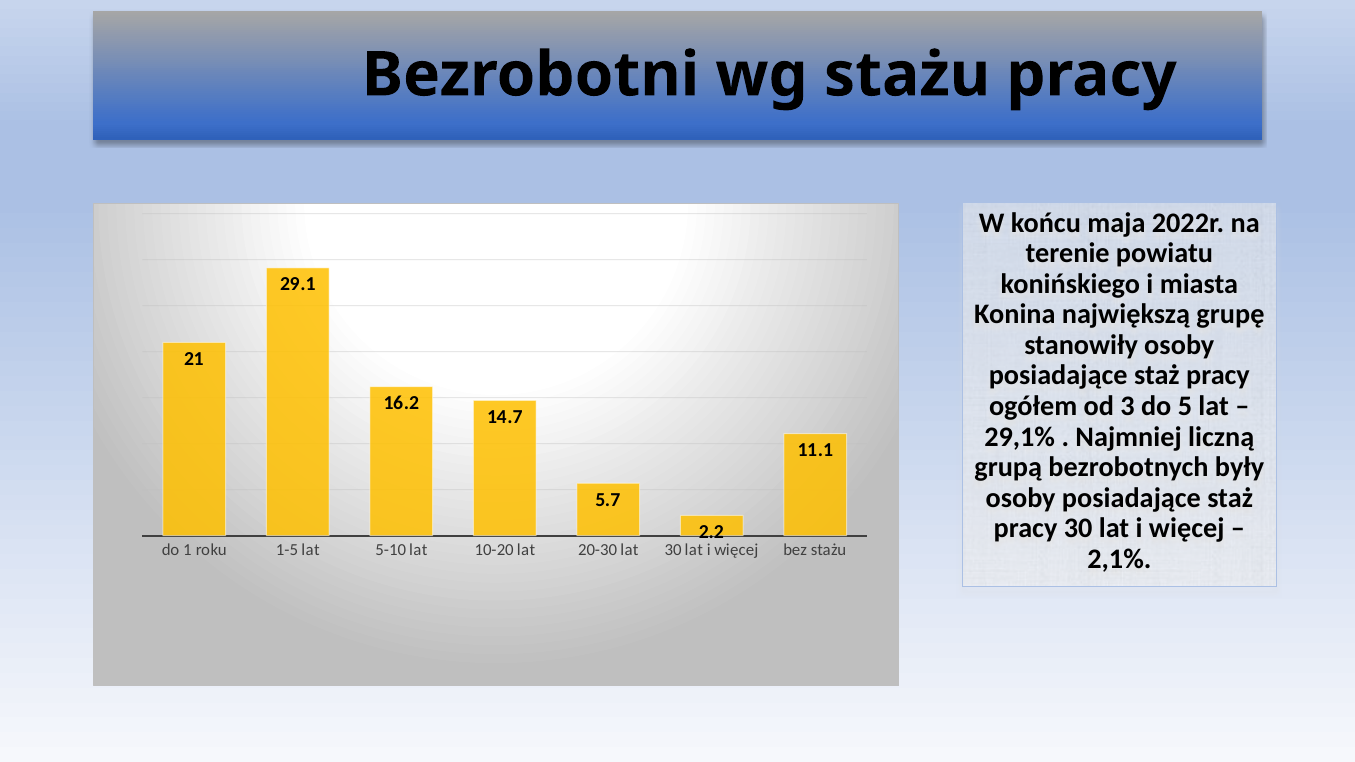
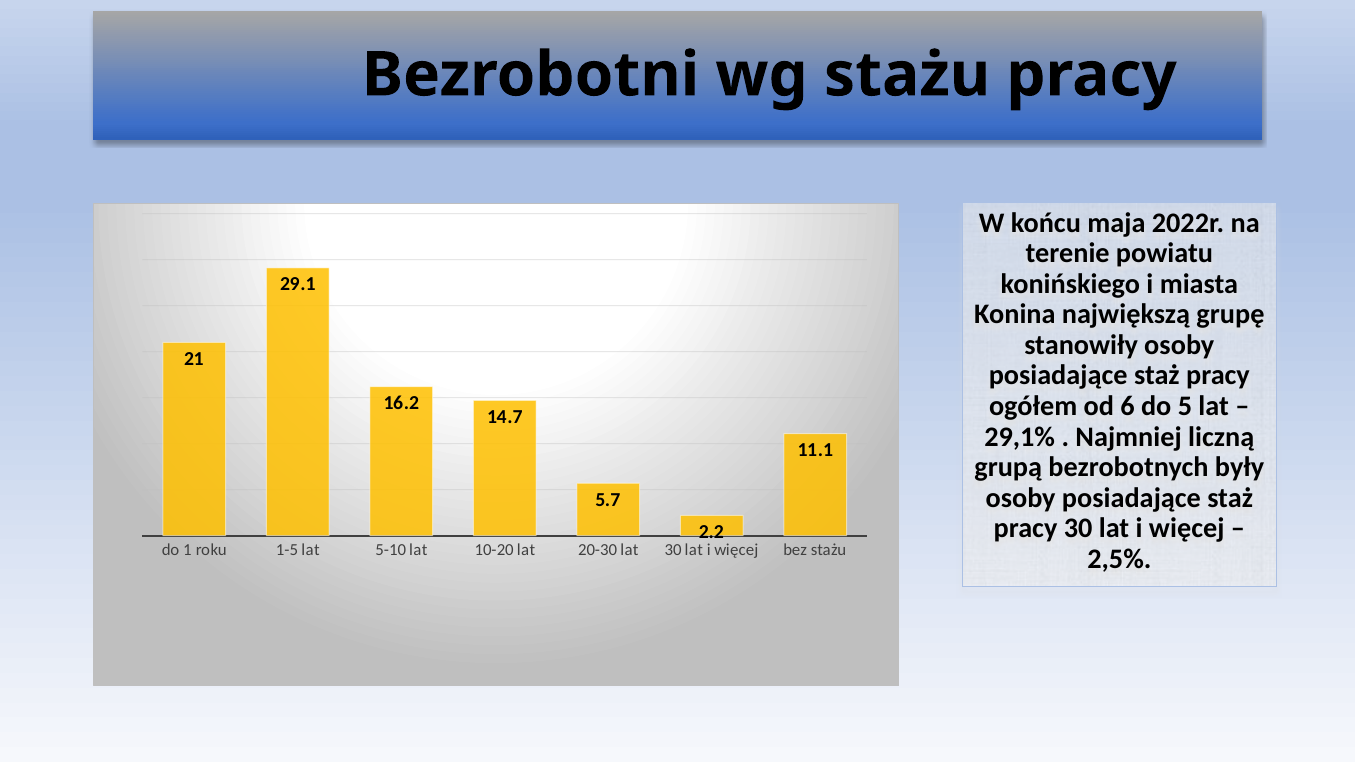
3: 3 -> 6 (1127, 406)
2,1%: 2,1% -> 2,5% (1119, 559)
